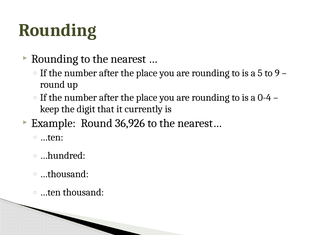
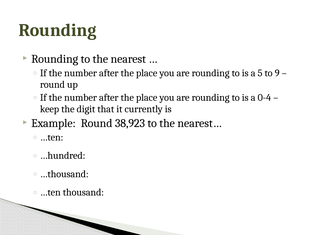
36,926: 36,926 -> 38,923 (130, 123)
